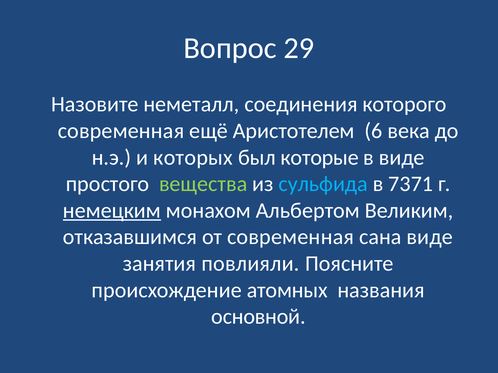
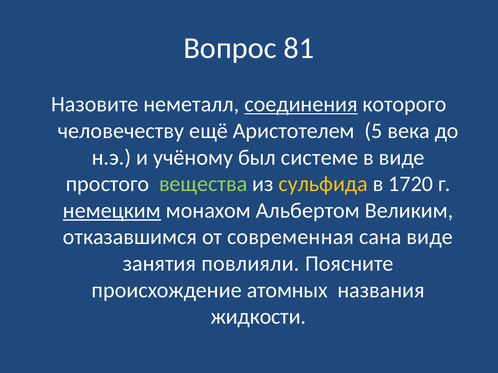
29: 29 -> 81 (299, 48)
соединения underline: none -> present (301, 104)
современная: современная -> человечеству (121, 131)
6: 6 -> 5 (374, 131)
которых: которых -> учёному (193, 158)
которые: которые -> системе (319, 158)
сульфида colour: light blue -> yellow (323, 184)
7371: 7371 -> 1720 (411, 184)
основной: основной -> жидкости (258, 317)
